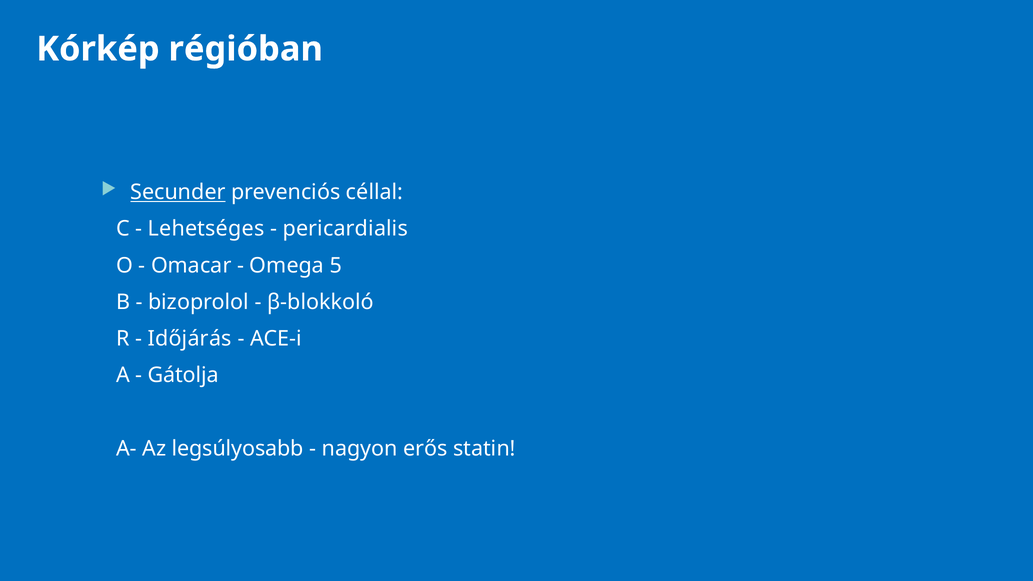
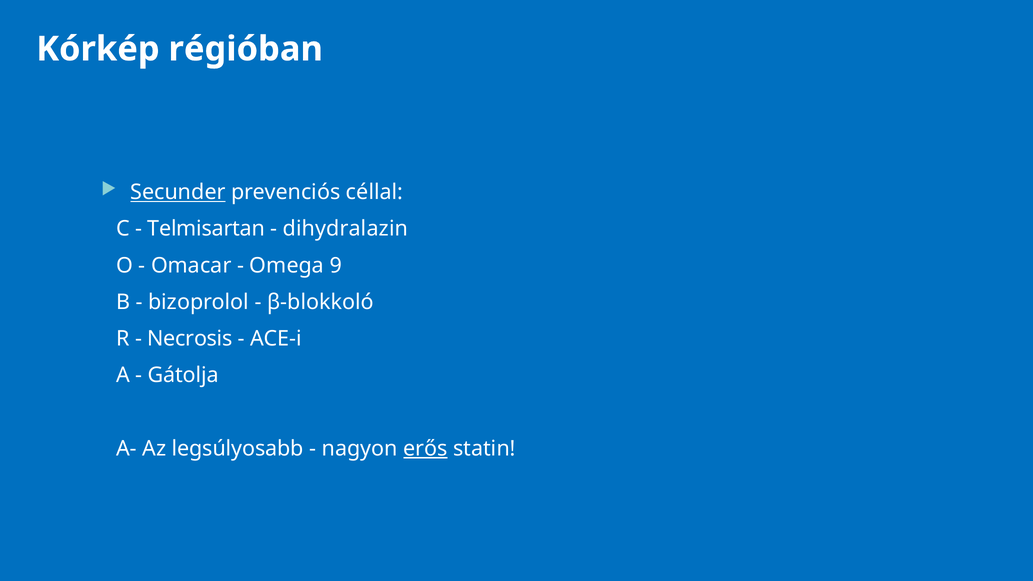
Lehetséges: Lehetséges -> Telmisartan (206, 229)
pericardialis: pericardialis -> dihydralazin (345, 229)
5: 5 -> 9 (336, 265)
Időjárás: Időjárás -> Necrosis (190, 339)
erős underline: none -> present (425, 448)
